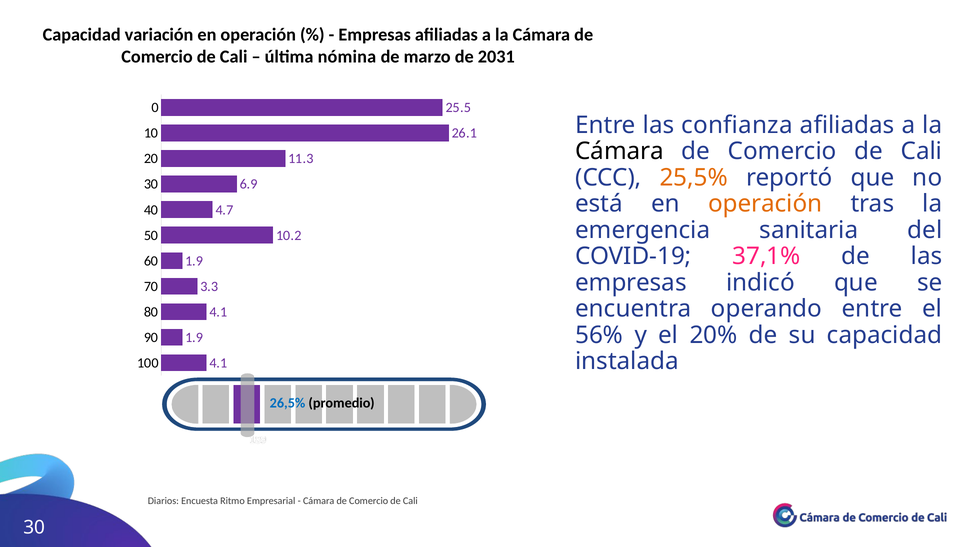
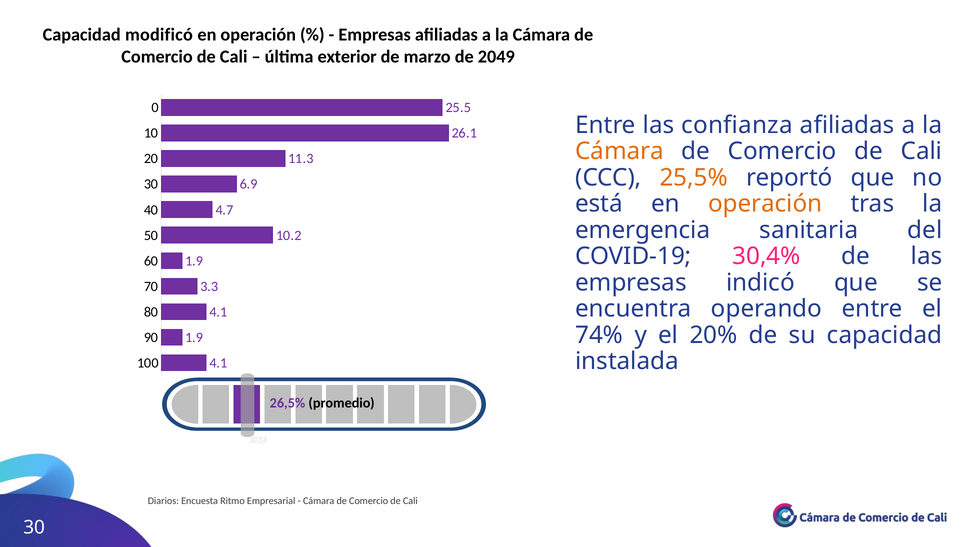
variación: variación -> modificó (159, 35)
nómina: nómina -> exterior (347, 57)
2031: 2031 -> 2049 (496, 57)
Cámara colour: black -> orange (620, 151)
37,1%: 37,1% -> 30,4% (766, 256)
56%: 56% -> 74% (599, 335)
26,5% colour: blue -> purple (288, 403)
